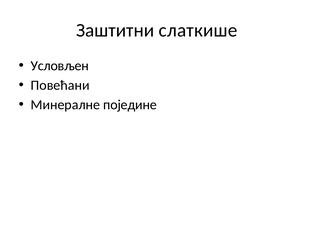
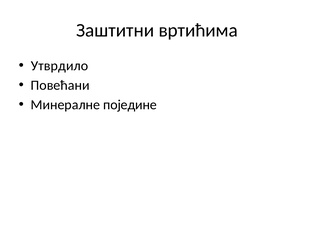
слаткише: слаткише -> вртићима (198, 30)
Условљен: Условљен -> Утврдило (60, 66)
